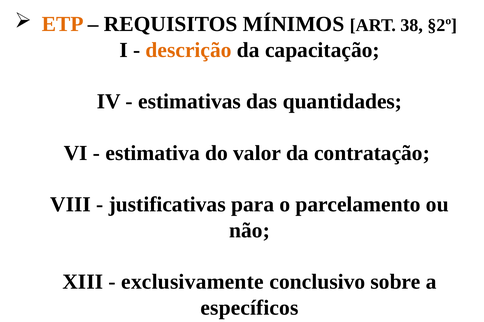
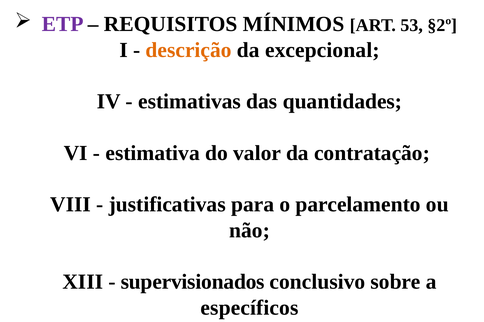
ETP colour: orange -> purple (63, 24)
38: 38 -> 53 (412, 25)
capacitação: capacitação -> excepcional (322, 50)
exclusivamente: exclusivamente -> supervisionados (193, 282)
